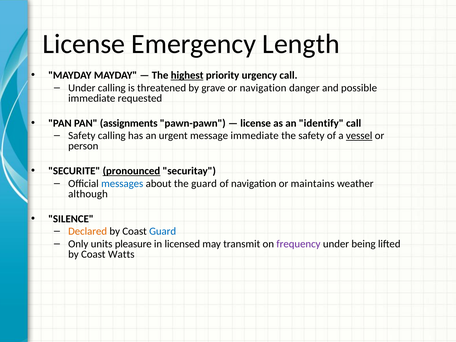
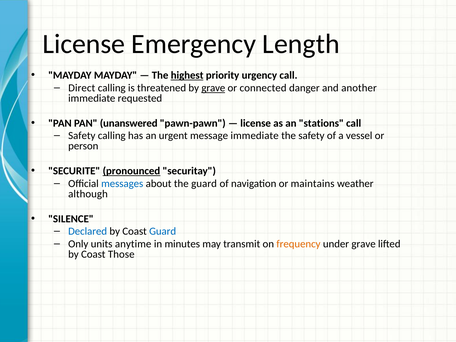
Under: Under -> Direct (82, 88)
grave underline: none -> present (213, 88)
or navigation: navigation -> connected (263, 88)
possible: possible -> another (359, 88)
assignments: assignments -> unanswered (129, 123)
identify: identify -> stations (321, 123)
vessel underline: present -> none (359, 136)
Declared colour: orange -> blue (88, 231)
pleasure: pleasure -> anytime (133, 244)
licensed: licensed -> minutes (182, 244)
frequency colour: purple -> orange (298, 244)
under being: being -> grave (364, 244)
Watts: Watts -> Those (121, 254)
